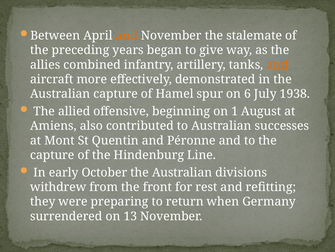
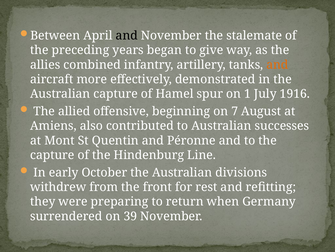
and colour: orange -> black (127, 35)
6: 6 -> 1 (247, 94)
1938: 1938 -> 1916 (295, 94)
1: 1 -> 7 (235, 111)
13: 13 -> 39 (130, 216)
